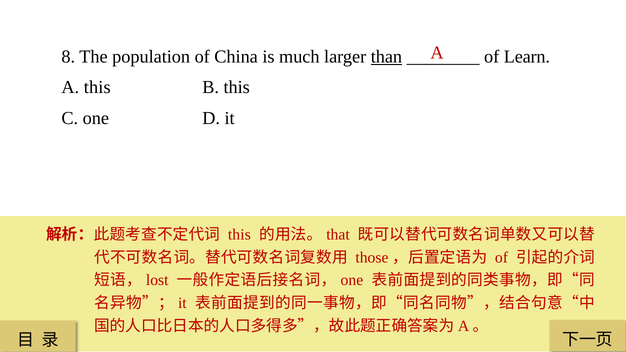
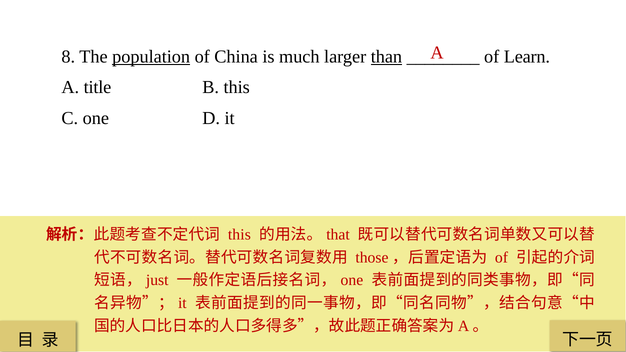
population underline: none -> present (151, 57)
A this: this -> title (97, 87)
lost: lost -> just (157, 280)
